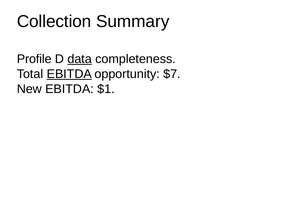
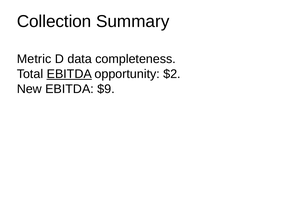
Profile: Profile -> Metric (34, 59)
data underline: present -> none (80, 59)
$7: $7 -> $2 (172, 74)
$1: $1 -> $9 (106, 89)
